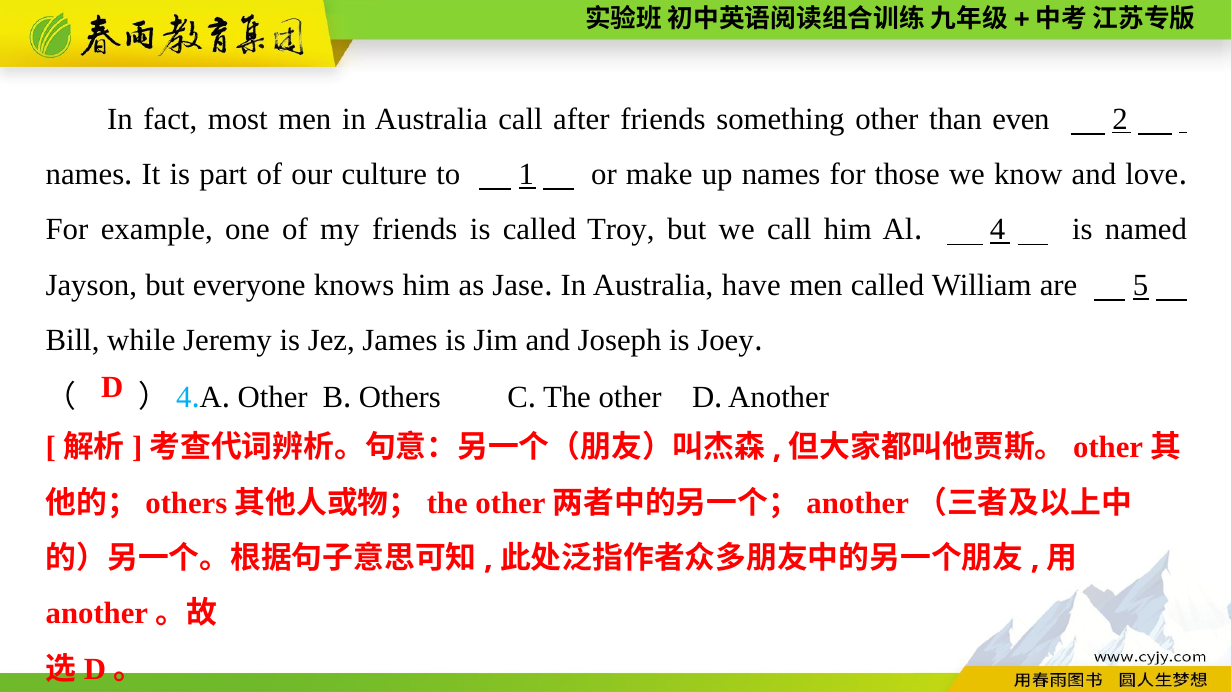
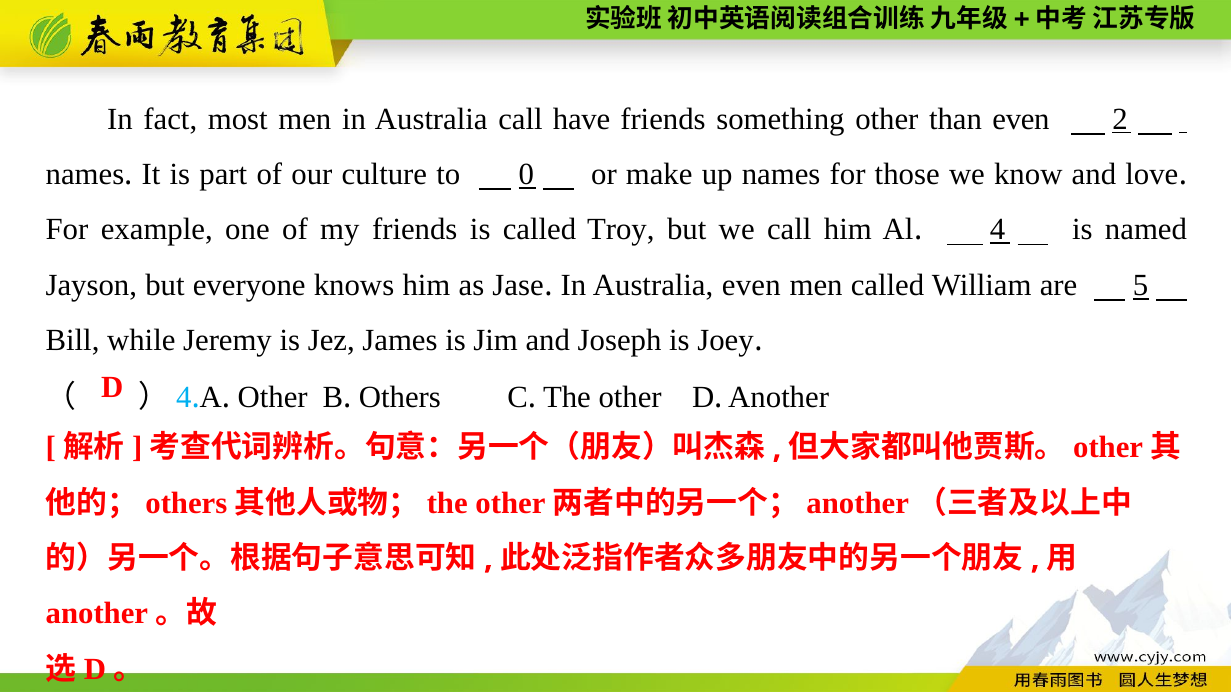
after: after -> have (582, 119)
1: 1 -> 0 (526, 174)
Australia have: have -> even (751, 285)
